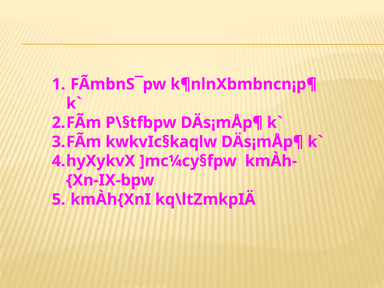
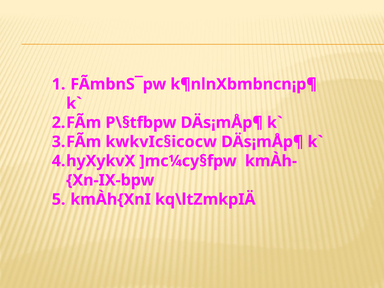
kwkvIc§kaqlw: kwkvIc§kaqlw -> kwkvIc§icocw (161, 142)
